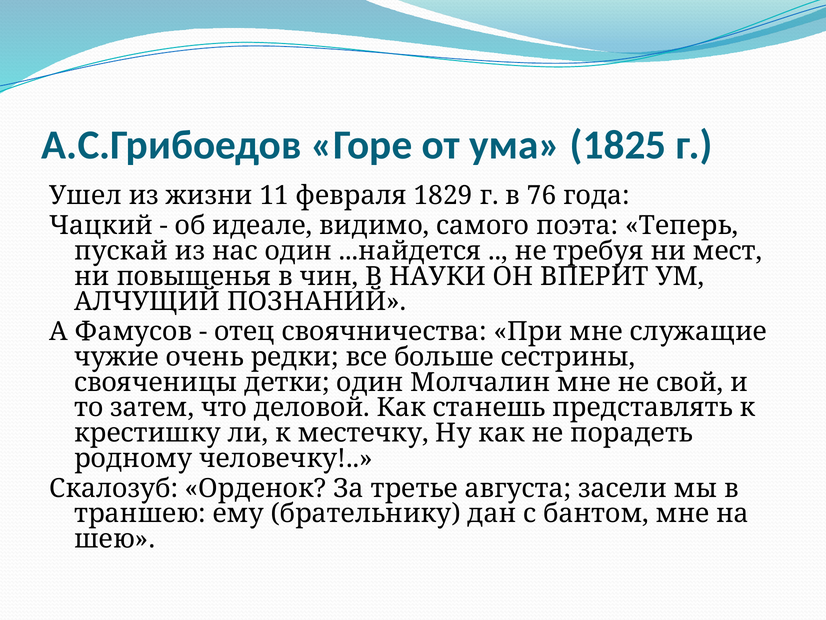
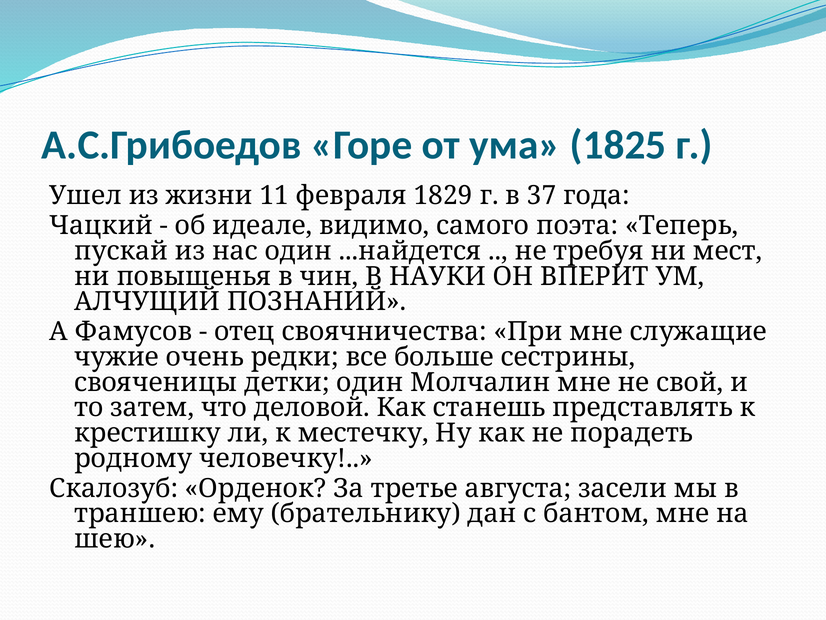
76: 76 -> 37 (542, 195)
